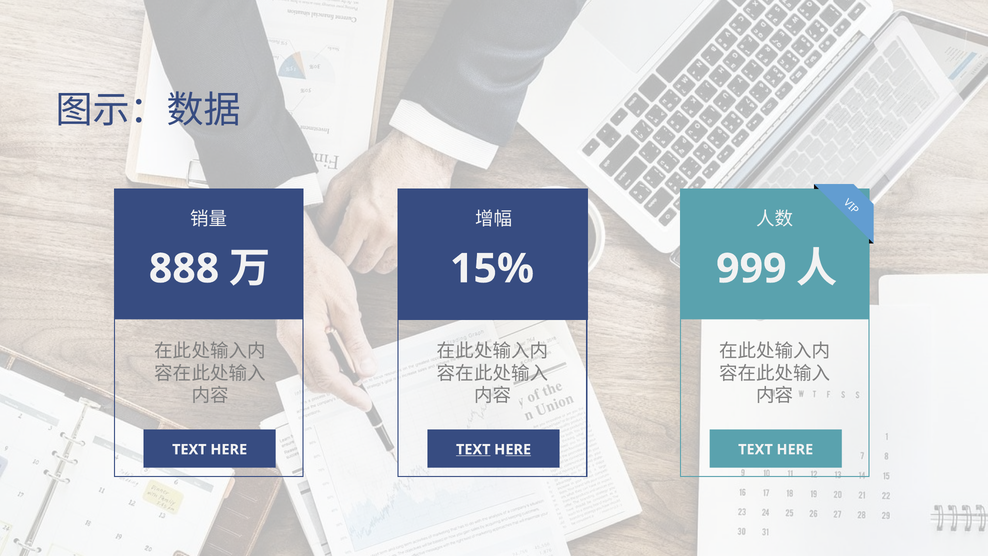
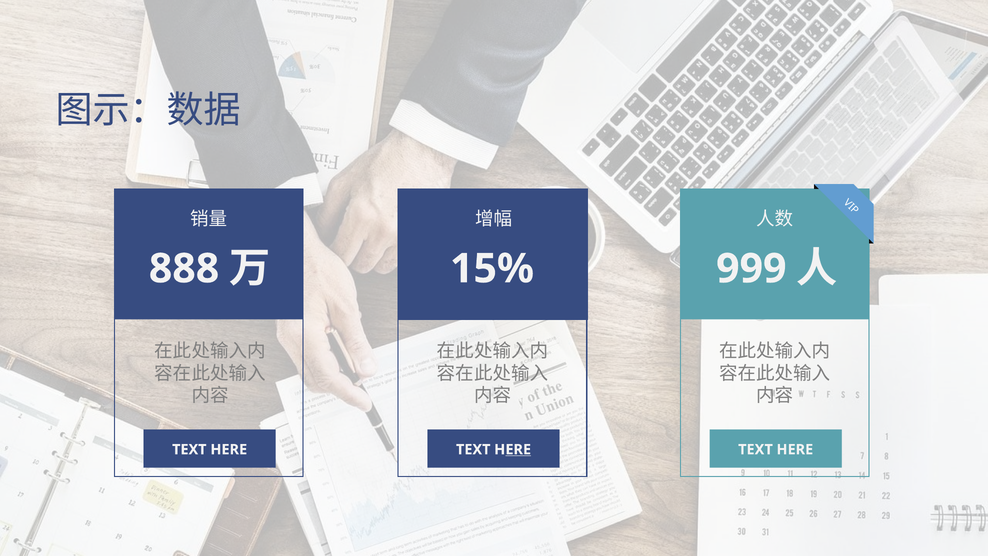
TEXT underline: present -> none (473, 449)
